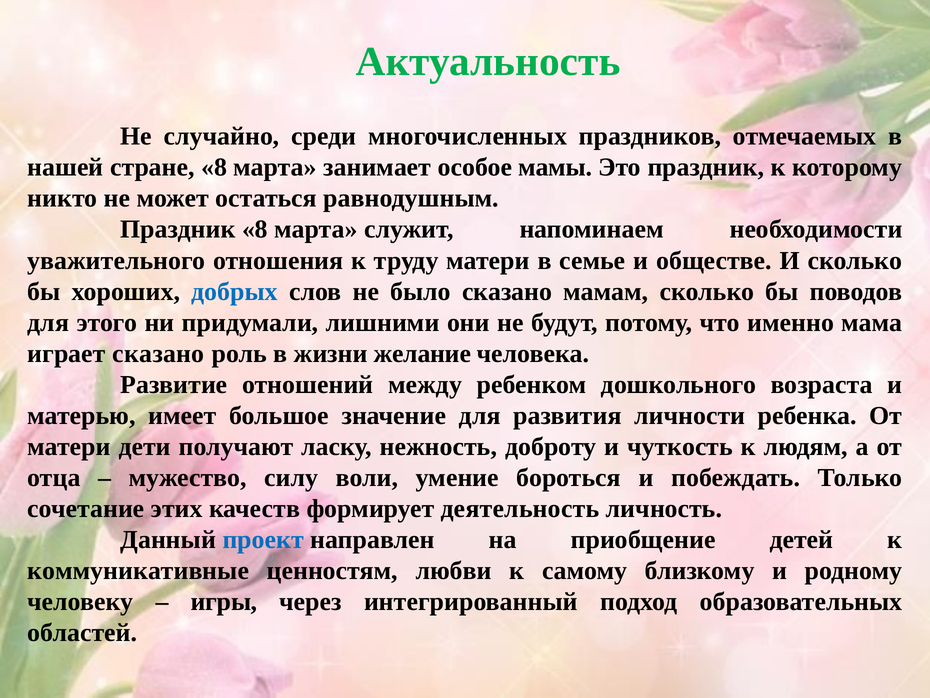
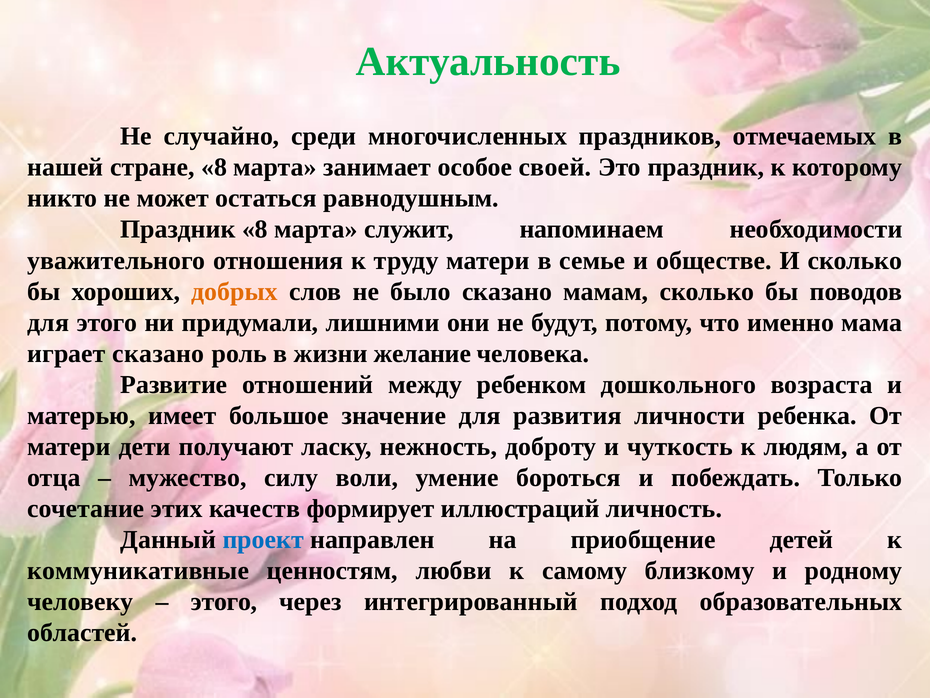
мамы: мамы -> своей (555, 167)
добрых colour: blue -> orange (235, 291)
деятельность: деятельность -> иллюстраций (520, 508)
игры: игры -> этого (224, 601)
